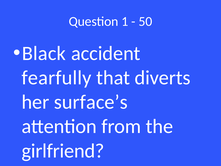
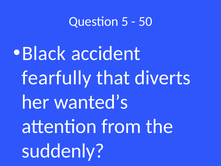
1: 1 -> 5 (125, 21)
surface’s: surface’s -> wanted’s (91, 102)
girlfriend: girlfriend -> suddenly (63, 151)
